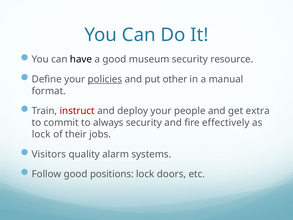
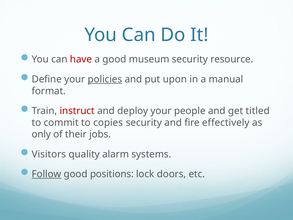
have colour: black -> red (81, 59)
other: other -> upon (175, 79)
extra: extra -> titled (258, 111)
always: always -> copies (108, 122)
lock: lock -> only (41, 134)
Follow underline: none -> present (46, 174)
